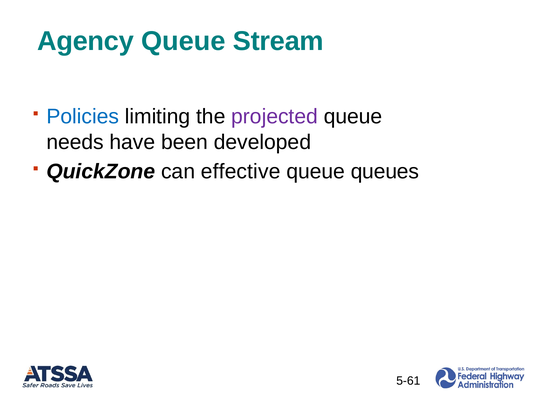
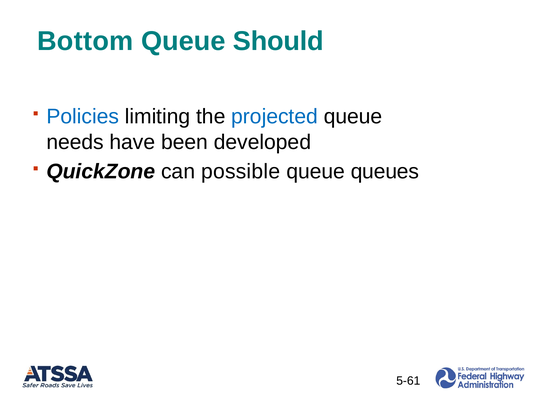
Agency: Agency -> Bottom (85, 41)
Stream: Stream -> Should (278, 41)
projected colour: purple -> blue (275, 116)
effective: effective -> possible (241, 171)
